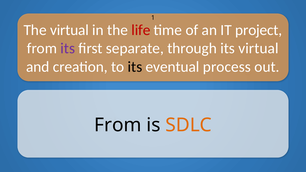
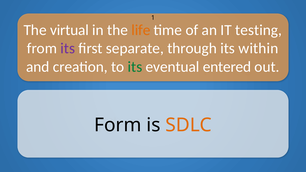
life colour: red -> orange (141, 30)
project: project -> testing (259, 30)
its virtual: virtual -> within (258, 48)
its colour: black -> green (135, 67)
process: process -> entered (227, 67)
From: From -> Form (118, 125)
